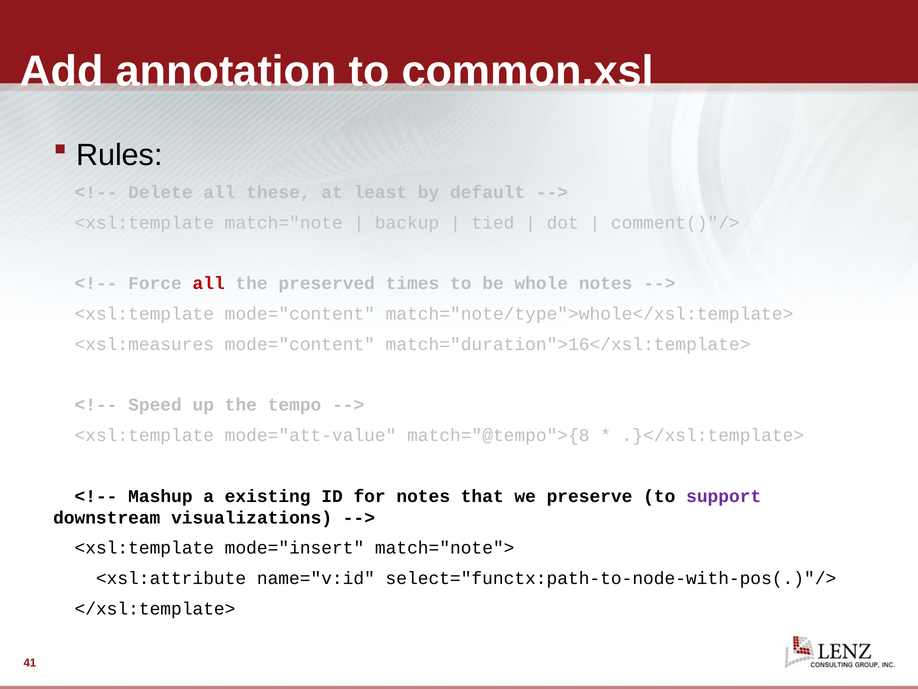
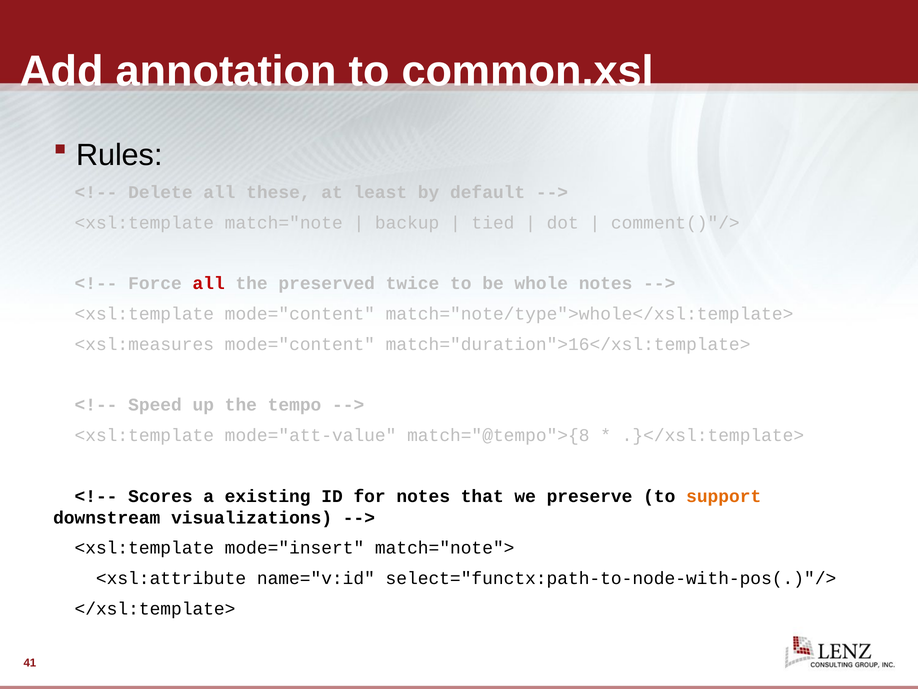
times: times -> twice (412, 283)
Mashup: Mashup -> Scores (160, 496)
support colour: purple -> orange (724, 496)
